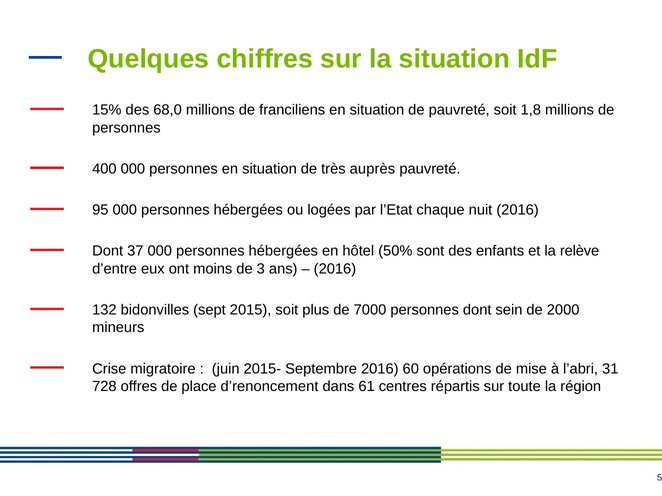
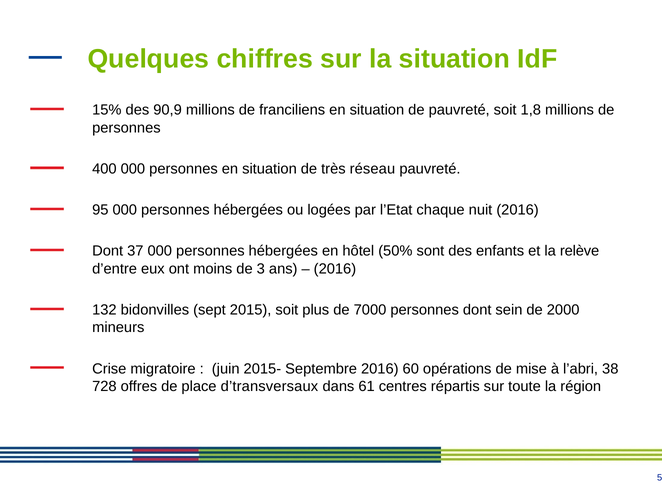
68,0: 68,0 -> 90,9 (168, 110)
auprès: auprès -> réseau (372, 169)
31: 31 -> 38 (610, 369)
d’renoncement: d’renoncement -> d’transversaux (269, 387)
